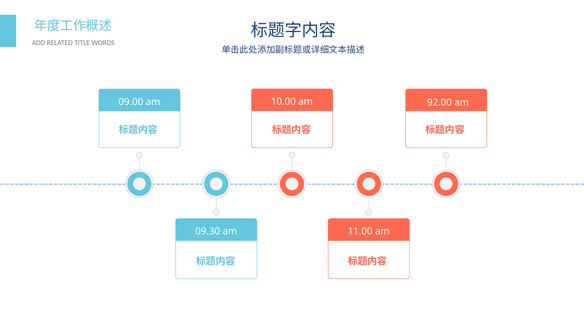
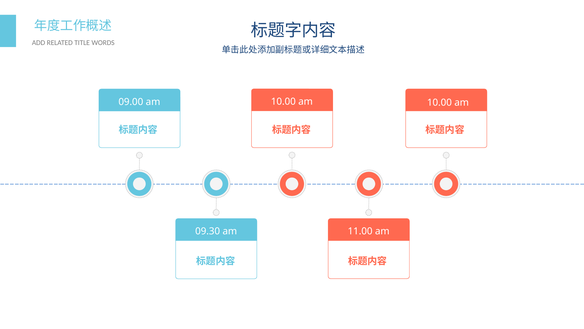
92.00: 92.00 -> 10.00 (439, 102)
